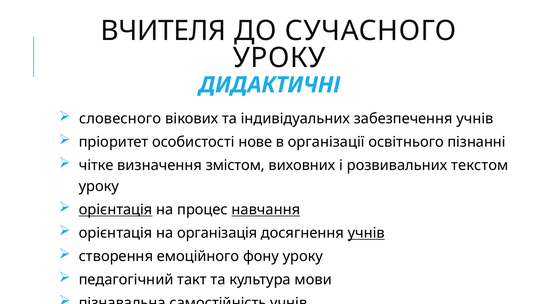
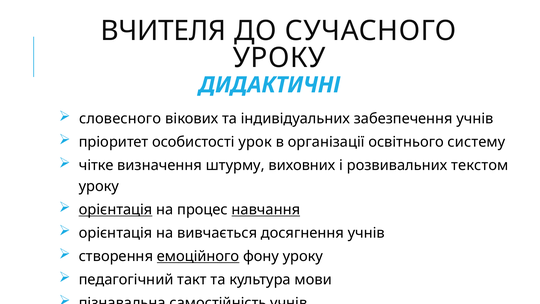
нове: нове -> урок (255, 142)
пізнанні: пізнанні -> систему (476, 142)
змістом: змістом -> штурму (235, 165)
організація: організація -> вивчається (217, 233)
учнів underline: present -> none (366, 233)
емоційного underline: none -> present (198, 256)
